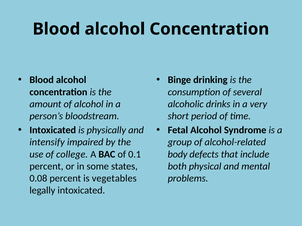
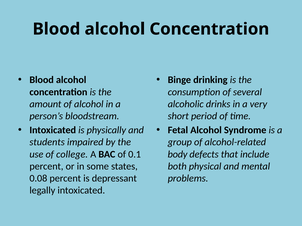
intensify: intensify -> students (47, 142)
vegetables: vegetables -> depressant (114, 179)
